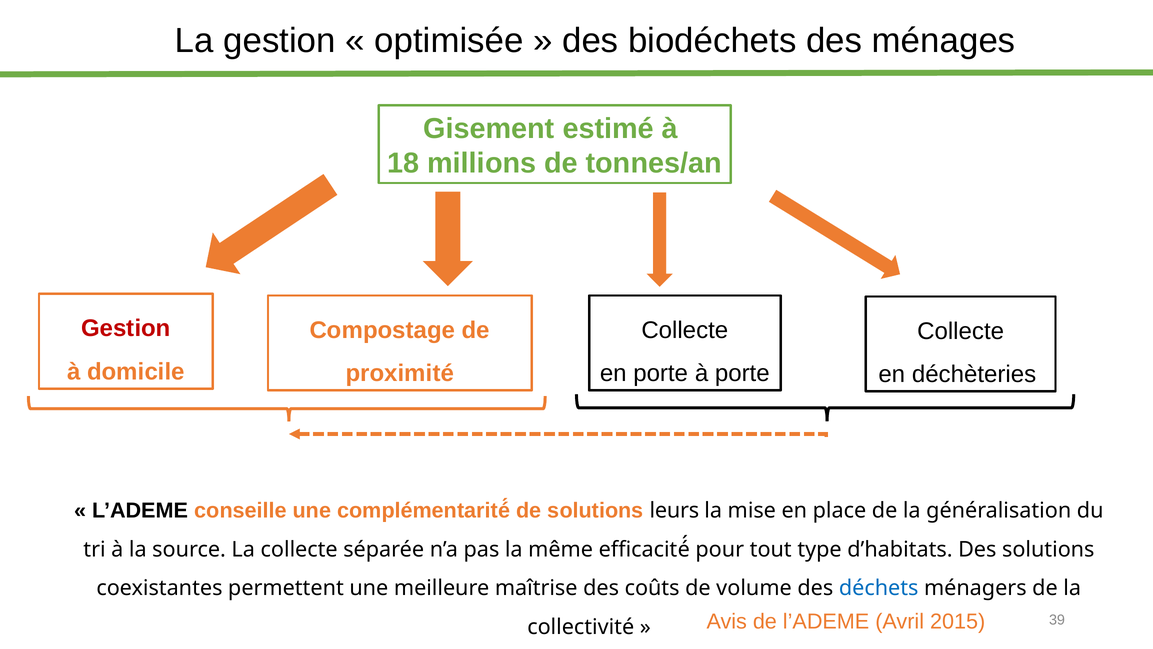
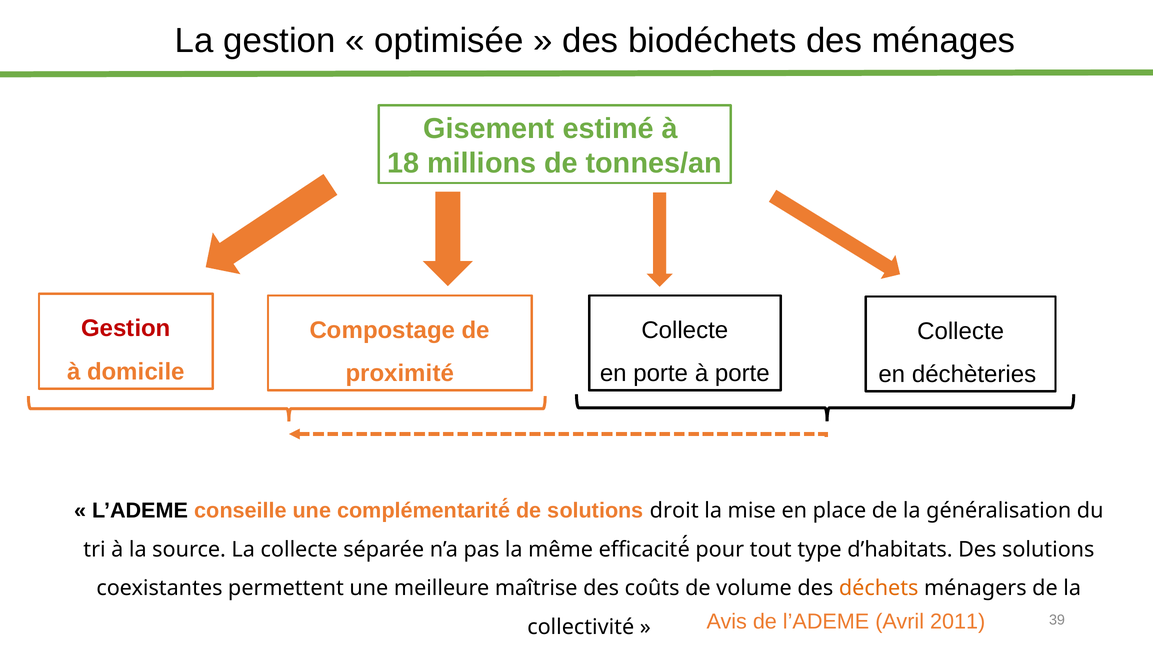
leurs: leurs -> droit (674, 510)
déchets colour: blue -> orange (879, 588)
2015: 2015 -> 2011 (958, 621)
